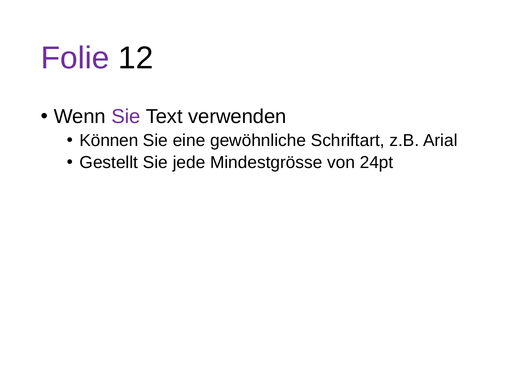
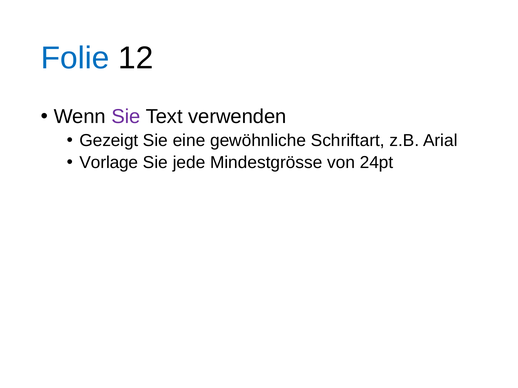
Folie colour: purple -> blue (75, 58)
Können: Können -> Gezeigt (109, 141)
Gestellt: Gestellt -> Vorlage (109, 163)
